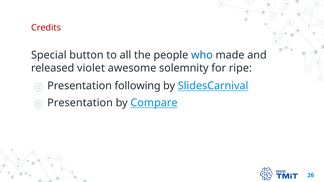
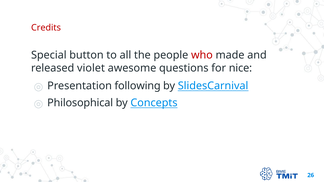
who colour: blue -> red (202, 55)
solemnity: solemnity -> questions (184, 68)
ripe: ripe -> nice (240, 68)
Presentation: Presentation -> Philosophical (80, 103)
Compare: Compare -> Concepts (154, 103)
